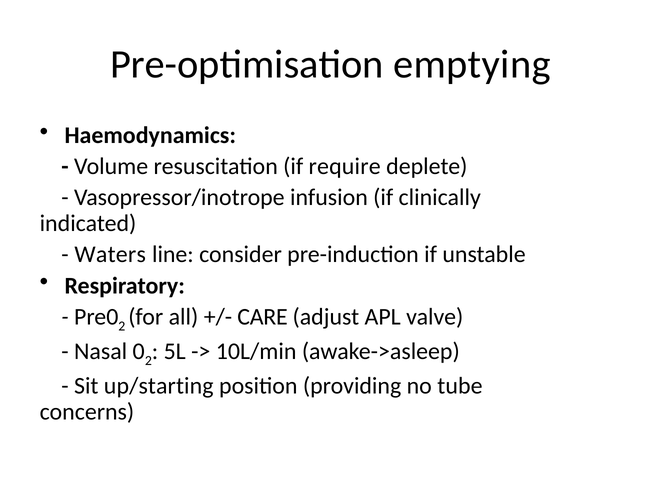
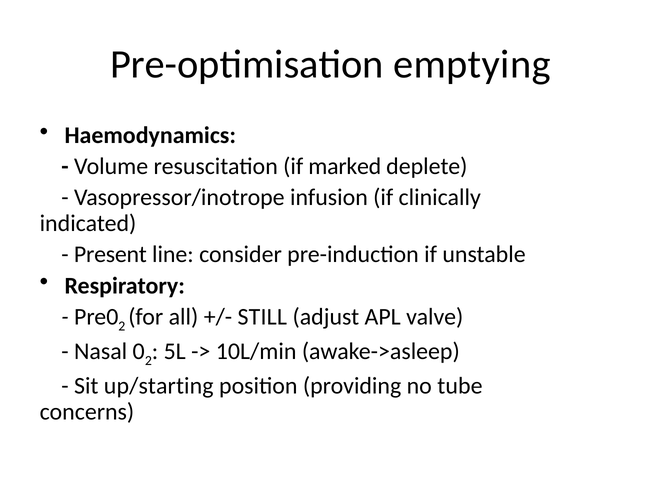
require: require -> marked (345, 166)
Waters: Waters -> Present (110, 254)
CARE: CARE -> STILL (262, 316)
